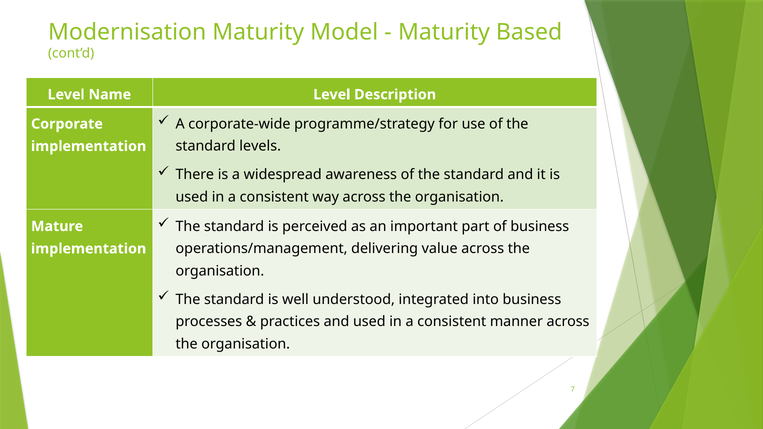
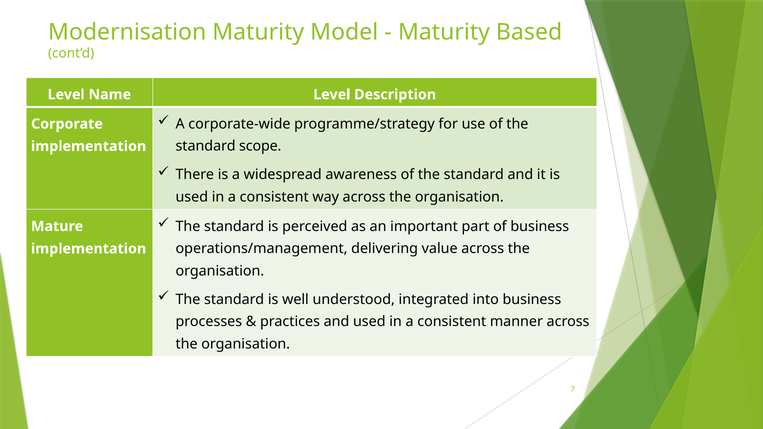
levels: levels -> scope (260, 146)
